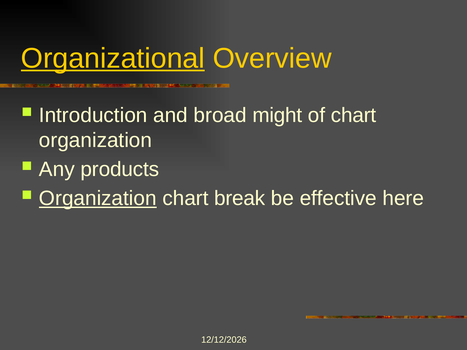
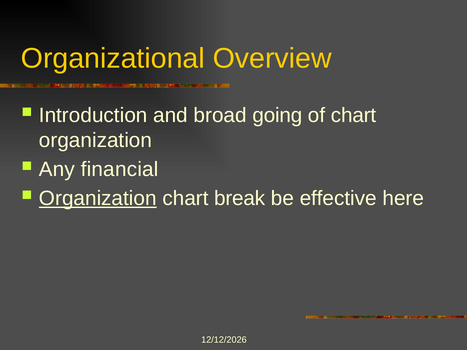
Organizational underline: present -> none (113, 58)
might: might -> going (277, 115)
products: products -> financial (120, 169)
